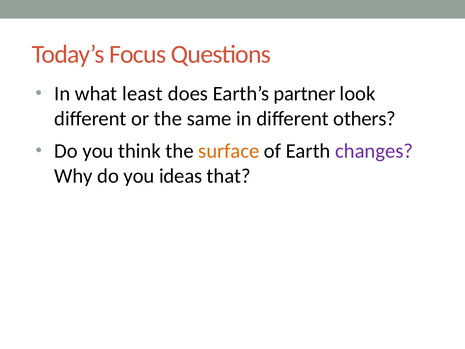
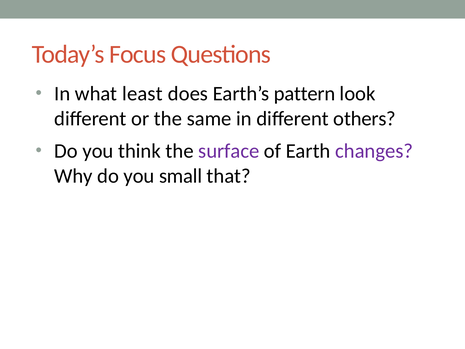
partner: partner -> pattern (305, 94)
surface colour: orange -> purple (229, 151)
ideas: ideas -> small (181, 176)
